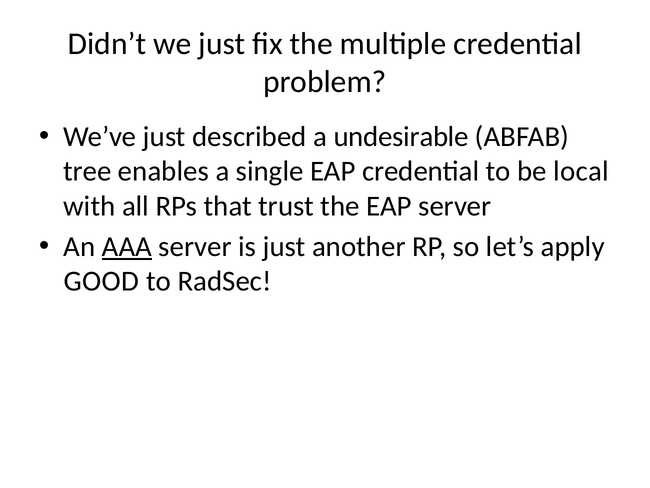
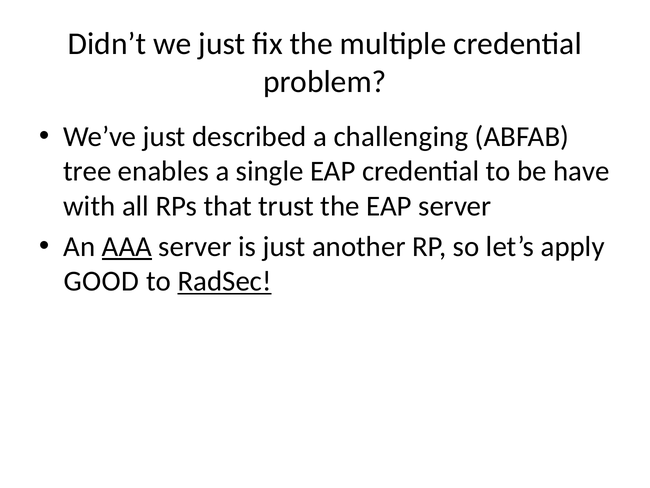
undesirable: undesirable -> challenging (401, 136)
local: local -> have (581, 171)
RadSec underline: none -> present (225, 281)
